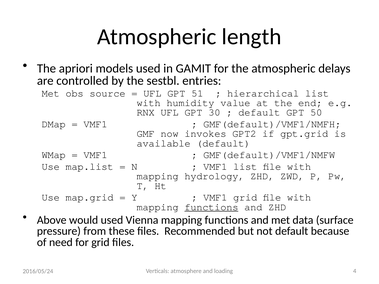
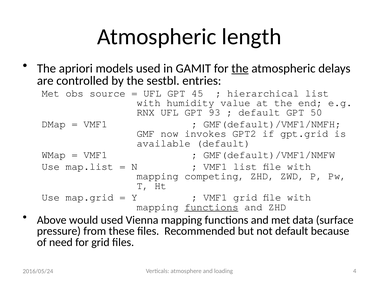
the underline: none -> present (240, 69)
51: 51 -> 45 (197, 93)
30: 30 -> 93 (214, 112)
hydrology: hydrology -> competing (214, 176)
